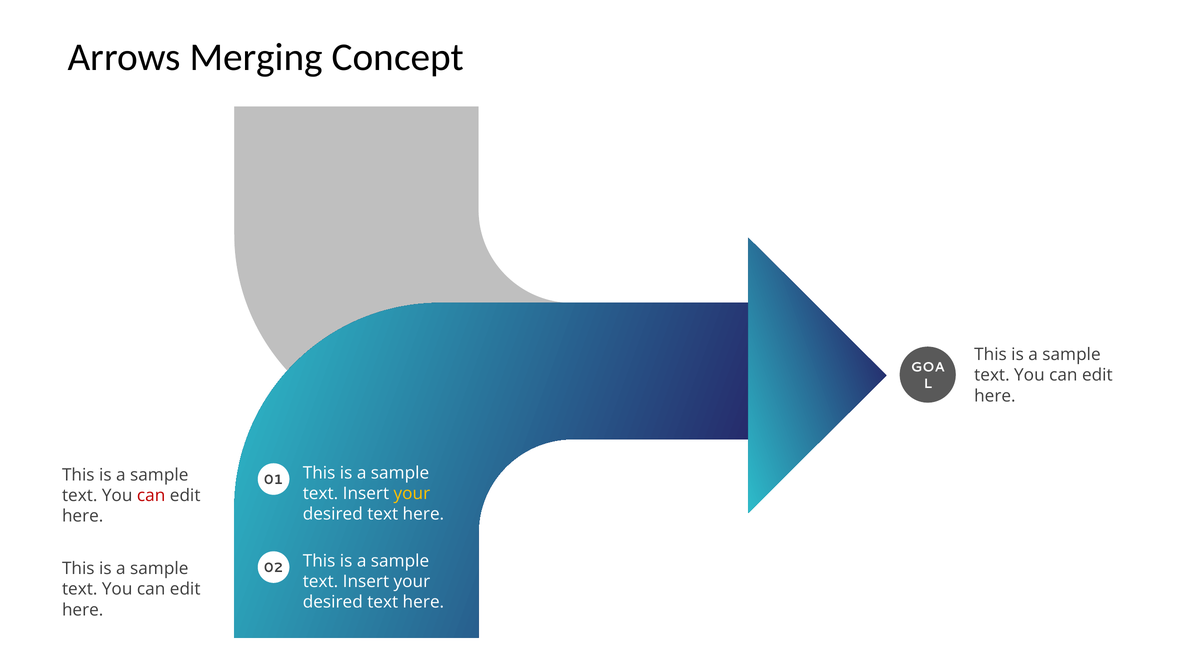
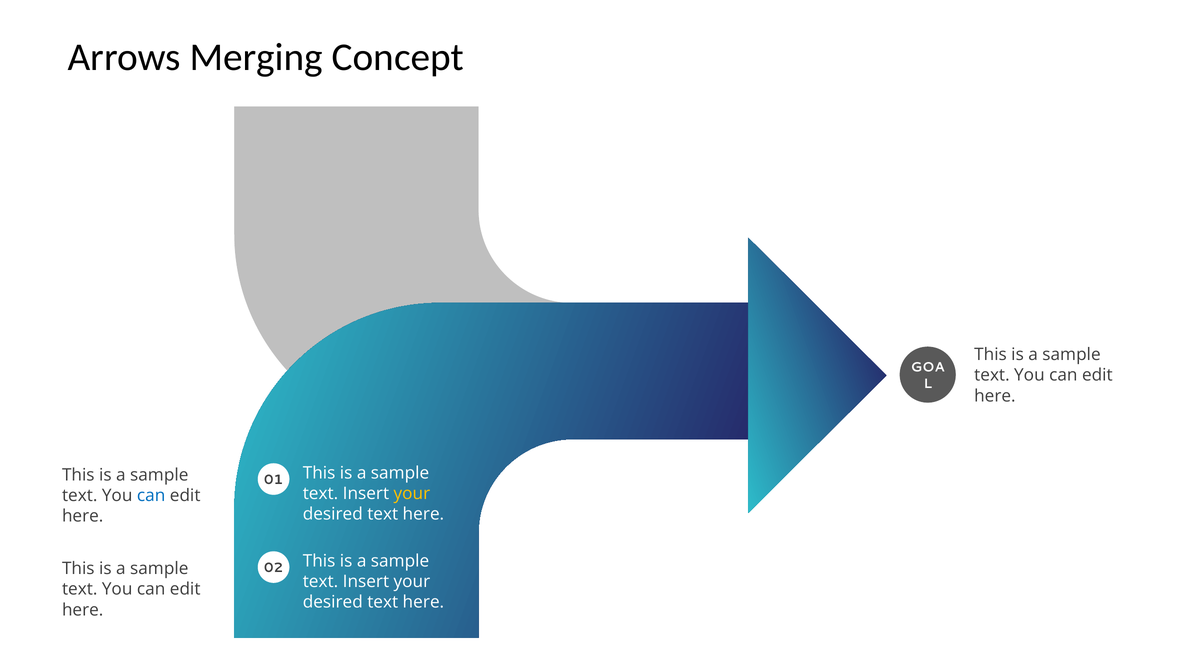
can colour: red -> blue (151, 496)
